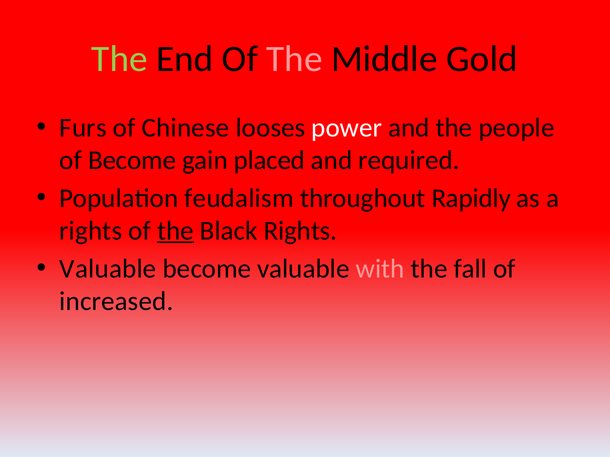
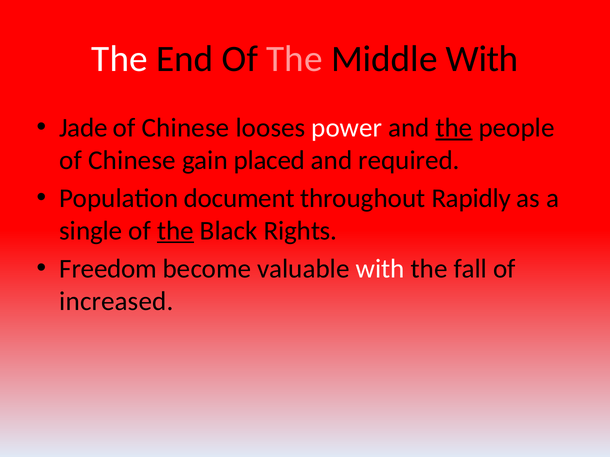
The colour: light green -> white (120, 59)
Middle Gold: Gold -> With (482, 59)
Furs: Furs -> Jade (83, 128)
the underline: none -> present (454, 128)
Become: Become -> Chinese (132, 161)
feudalism: feudalism -> document (239, 198)
rights: rights -> single (91, 231)
Valuable: Valuable -> Freedom (108, 269)
with colour: pink -> white (380, 269)
